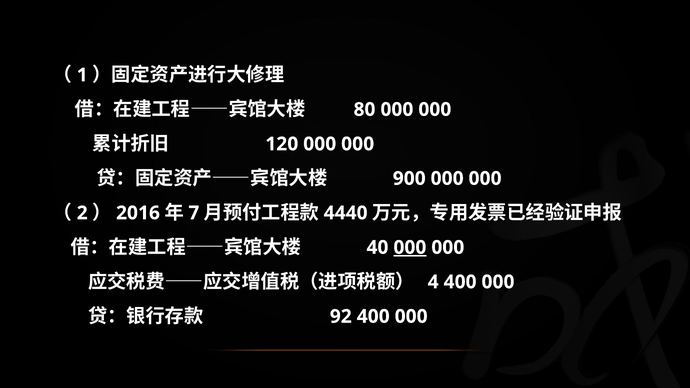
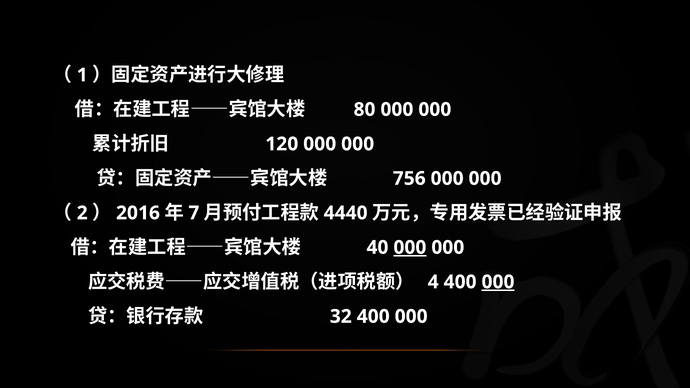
900: 900 -> 756 (409, 179)
000 underline: none -> present (498, 282)
92: 92 -> 32 (341, 317)
